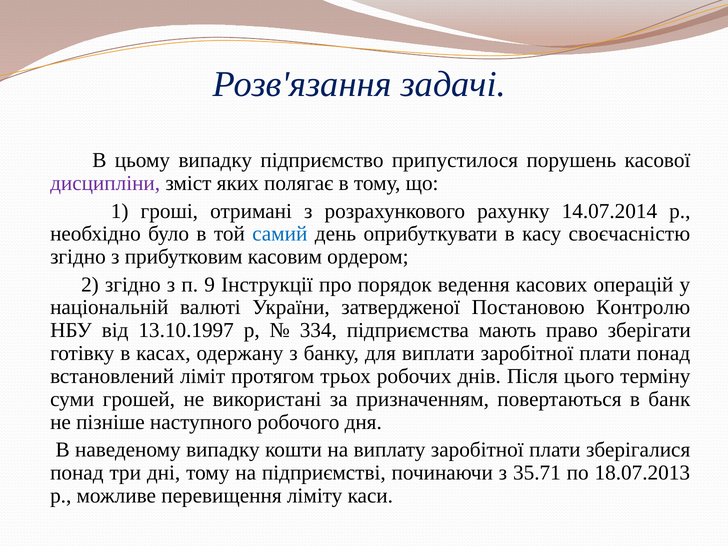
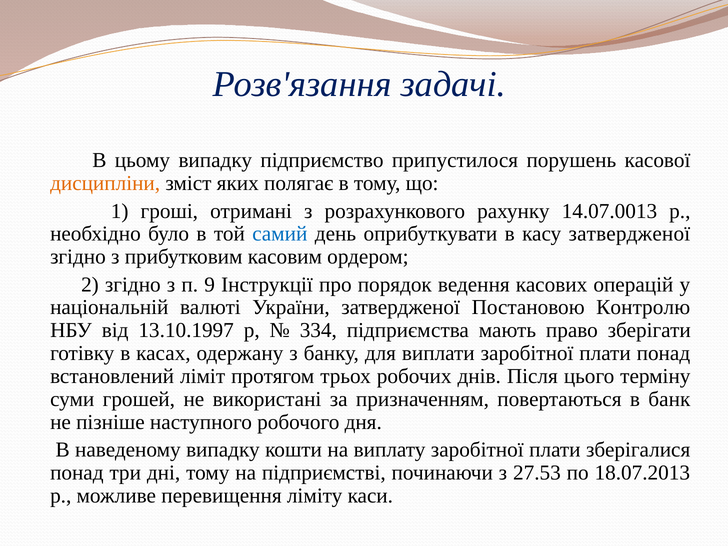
дисципліни colour: purple -> orange (105, 183)
14.07.2014: 14.07.2014 -> 14.07.0013 (609, 211)
касу своєчасністю: своєчасністю -> затвердженої (629, 234)
35.71: 35.71 -> 27.53 (537, 473)
